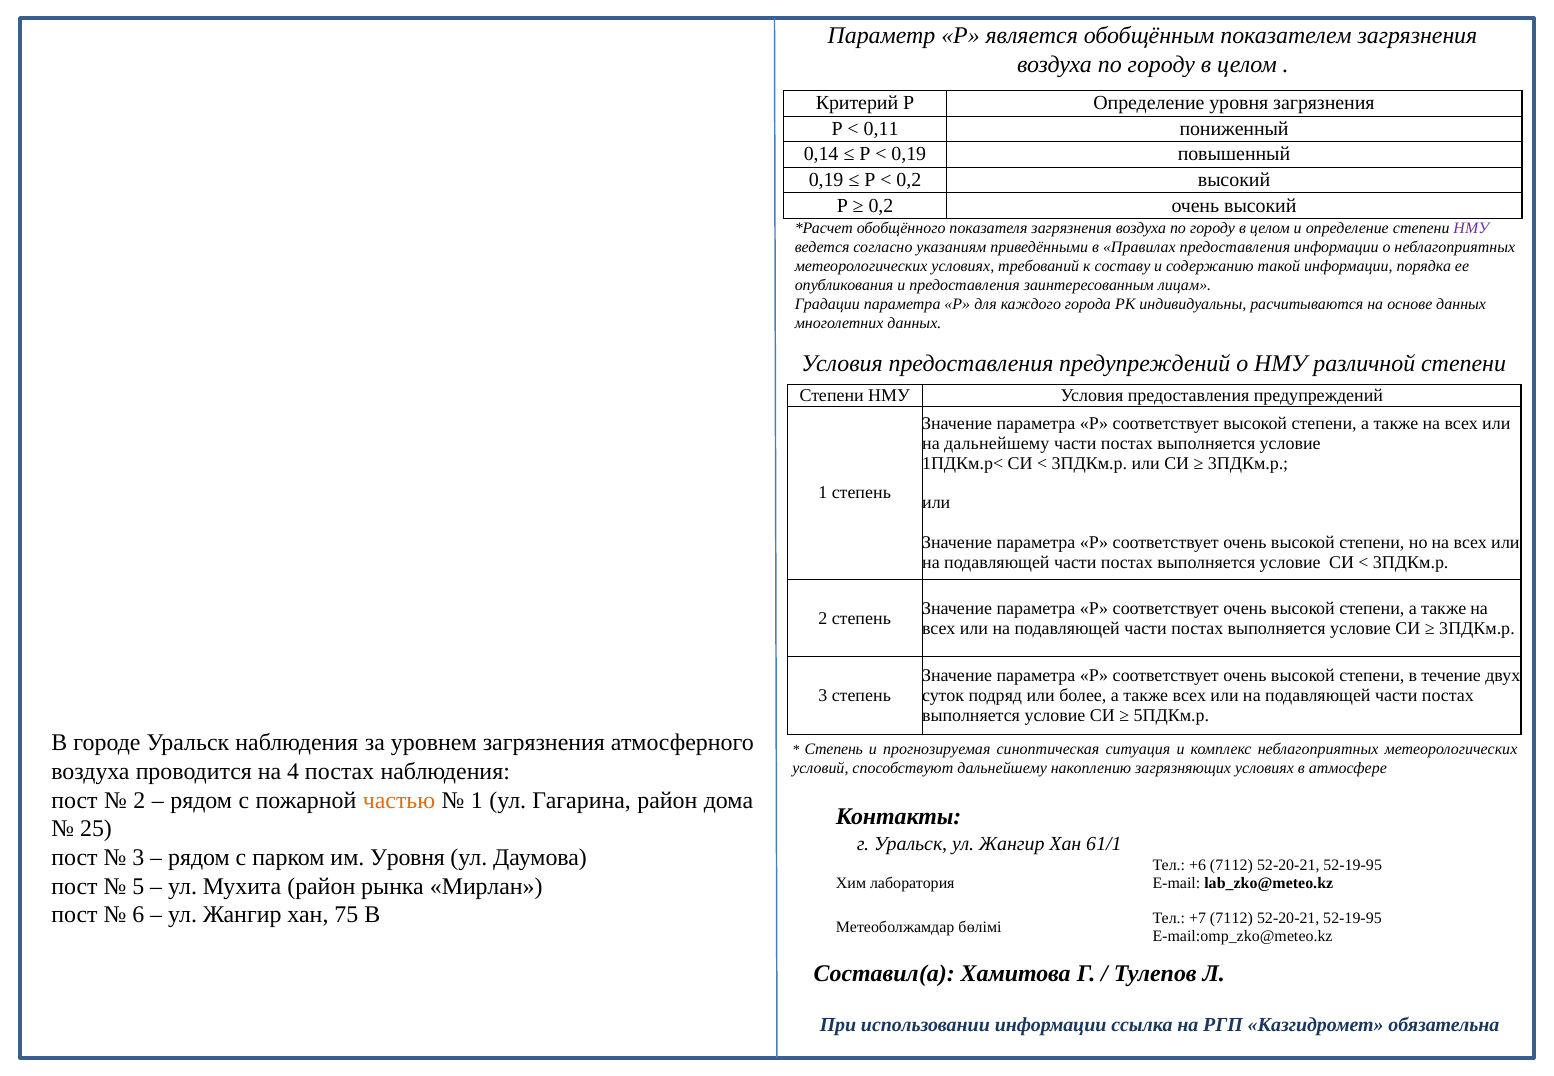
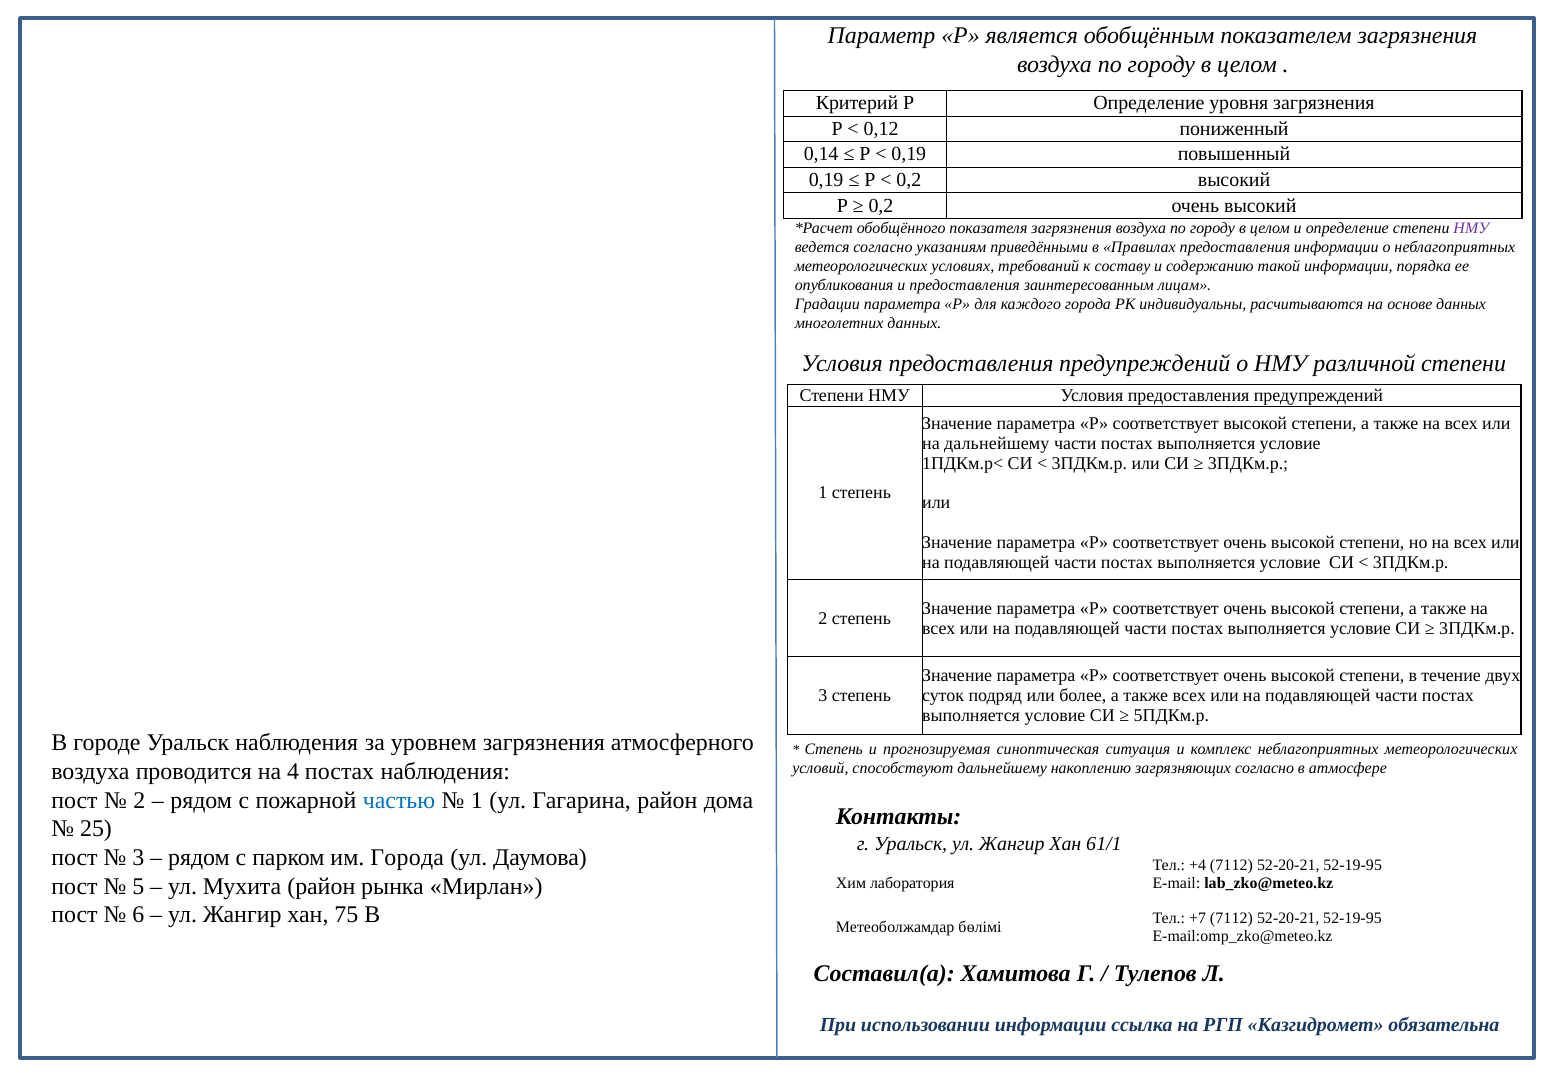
0,11: 0,11 -> 0,12 (881, 129)
загрязняющих условиях: условиях -> согласно (1265, 768)
частью colour: orange -> blue (399, 800)
им Уровня: Уровня -> Города (407, 857)
+6: +6 -> +4 (1198, 865)
